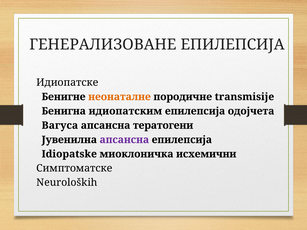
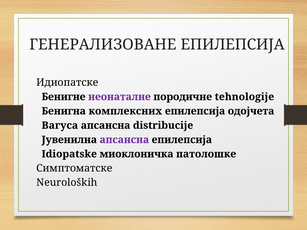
неонаталне colour: orange -> purple (119, 97)
transmisije: transmisije -> tehnologije (244, 97)
идиопатским: идиопатским -> комплексних (125, 111)
тератогени: тератогени -> distribucije (163, 126)
исхемични: исхемични -> патолошке (206, 154)
